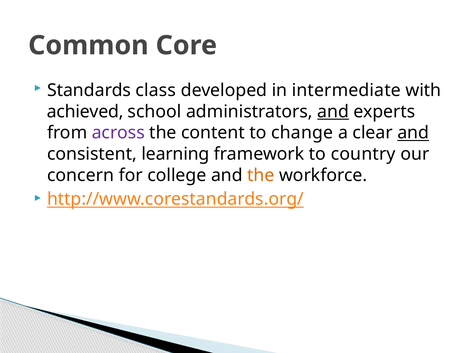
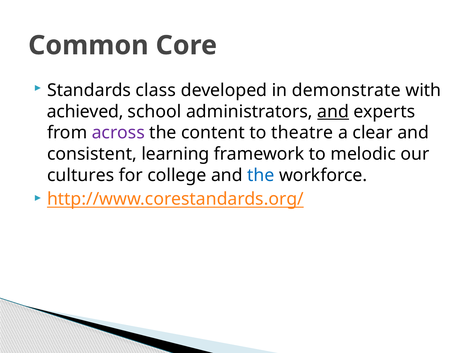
intermediate: intermediate -> demonstrate (346, 90)
change: change -> theatre (302, 133)
and underline: present -> none (413, 133)
country: country -> melodic (363, 154)
concern: concern -> cultures (81, 175)
the colour: orange -> blue (261, 175)
